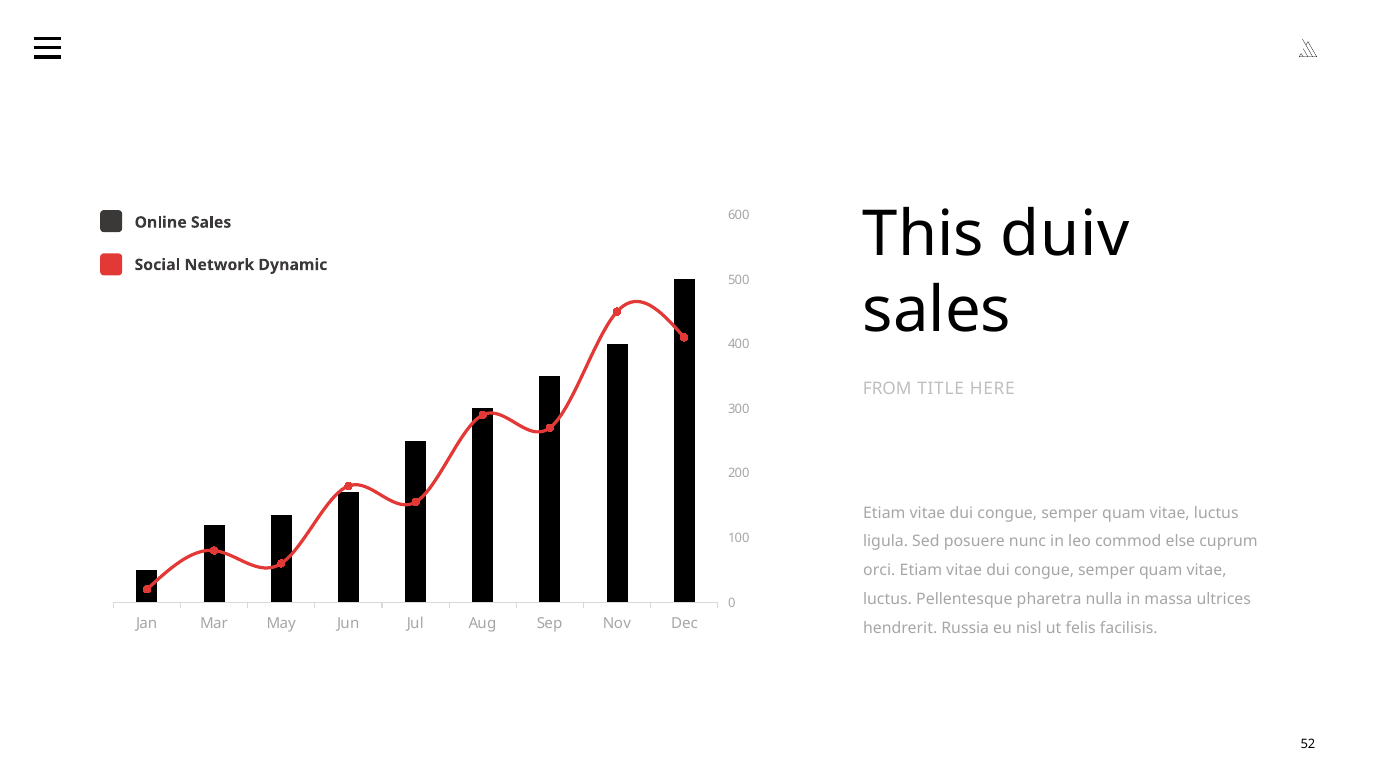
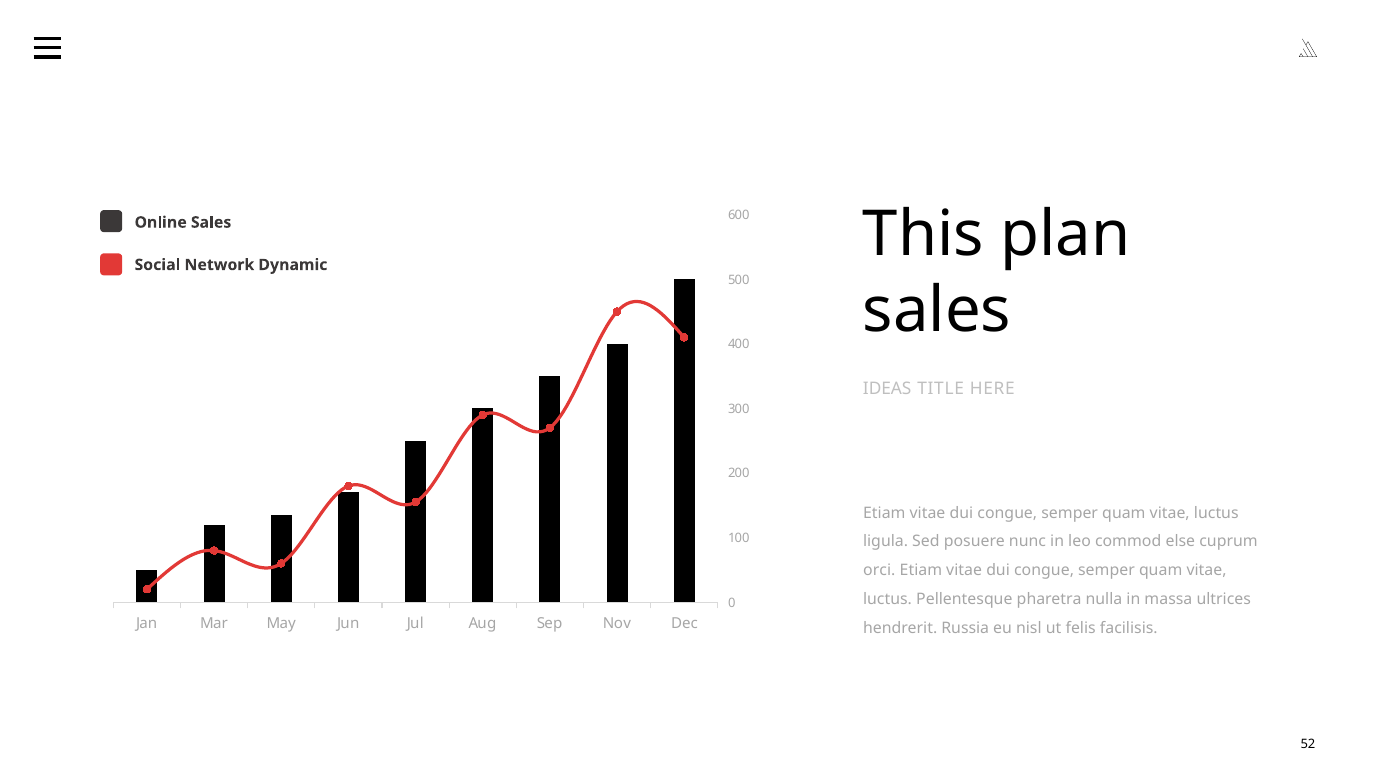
duiv: duiv -> plan (1066, 235)
FROM: FROM -> IDEAS (887, 389)
